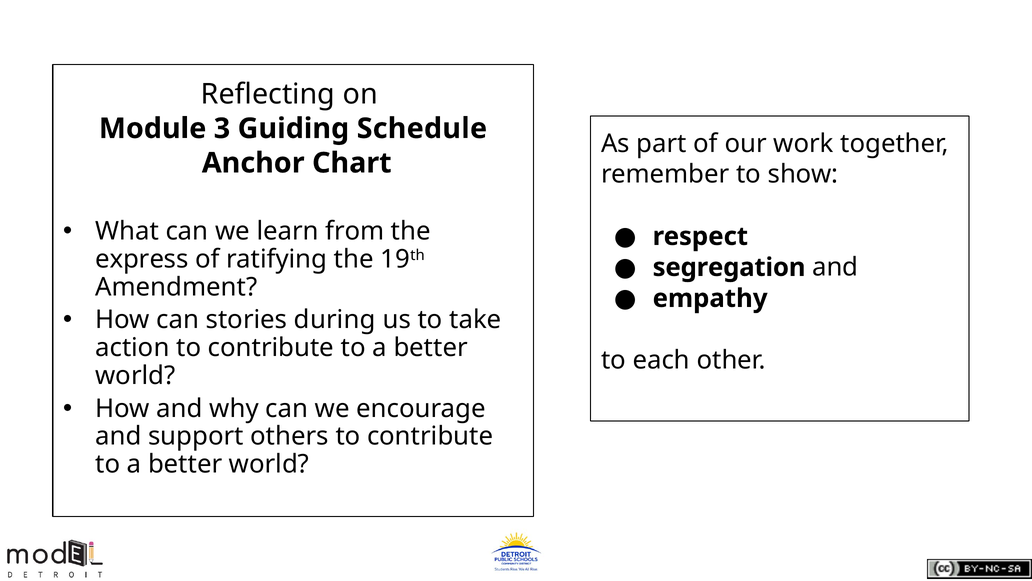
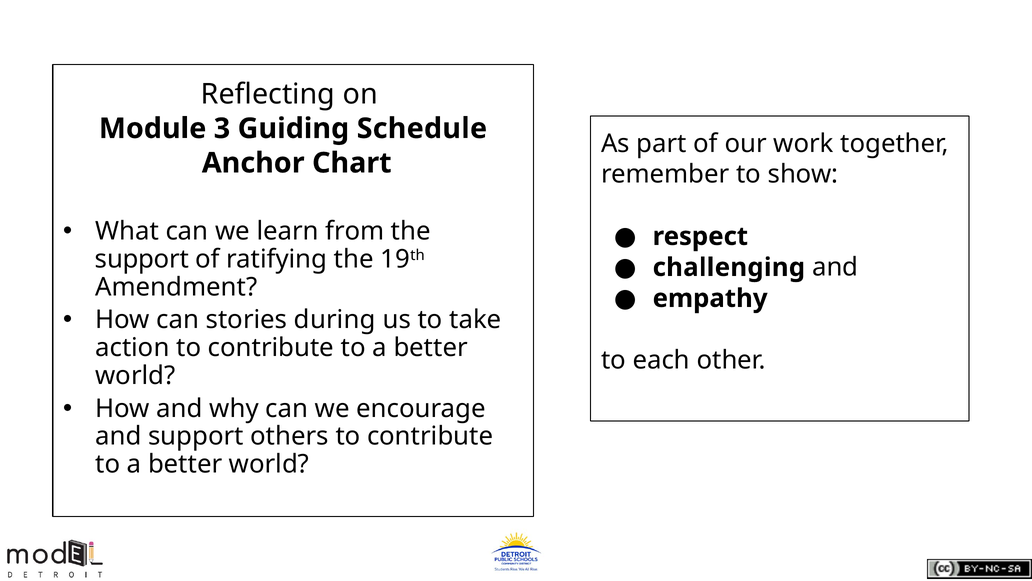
express: express -> support (142, 259)
segregation: segregation -> challenging (729, 267)
